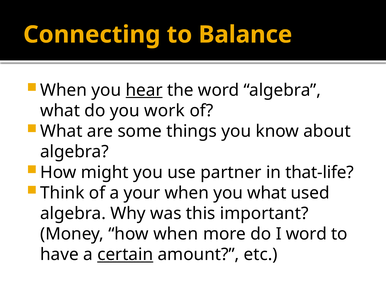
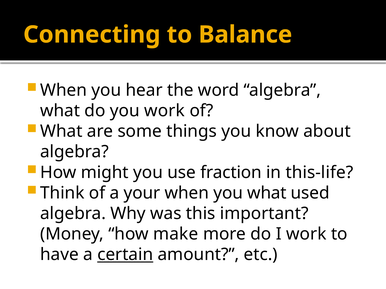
hear underline: present -> none (144, 90)
partner: partner -> fraction (231, 173)
that-life: that-life -> this-life (319, 173)
how when: when -> make (176, 234)
I word: word -> work (306, 234)
